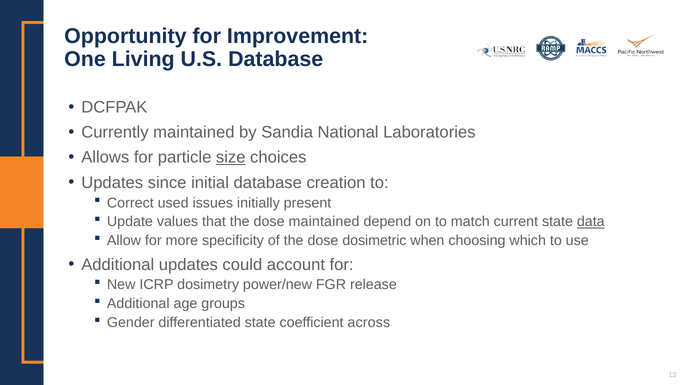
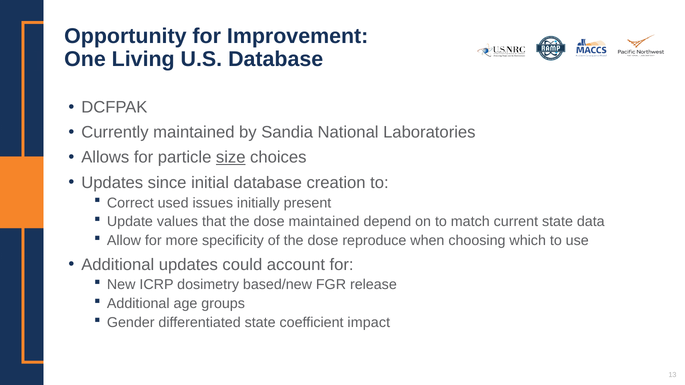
data underline: present -> none (591, 222)
dosimetric: dosimetric -> reproduce (374, 241)
power/new: power/new -> based/new (277, 285)
across: across -> impact (369, 323)
